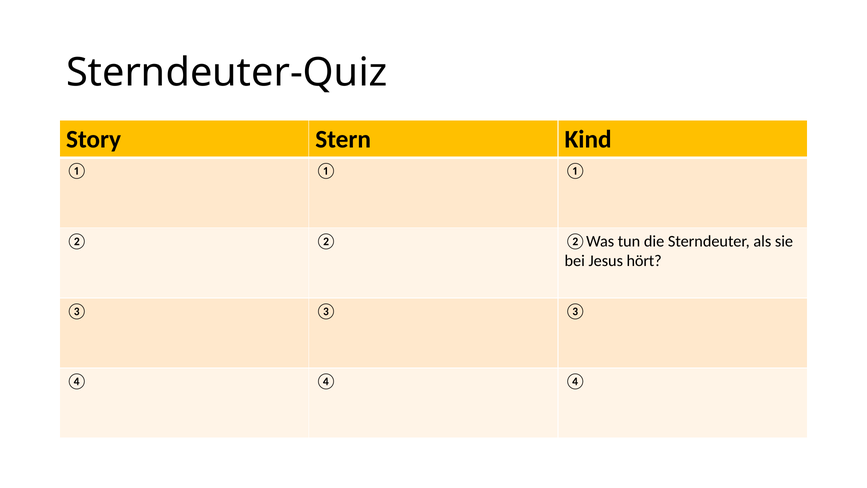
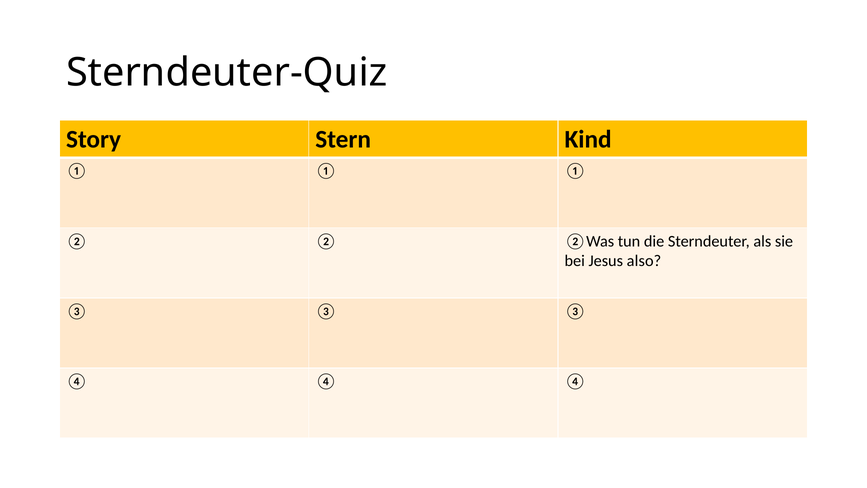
hört: hört -> also (644, 261)
